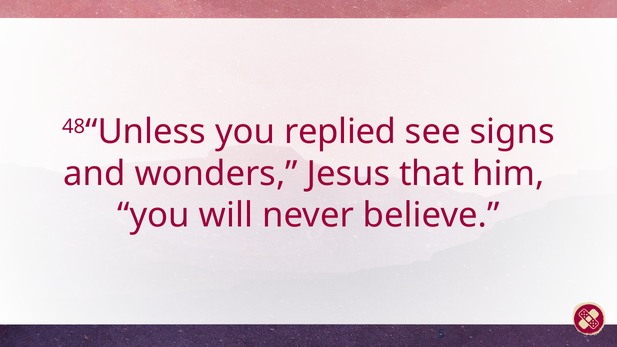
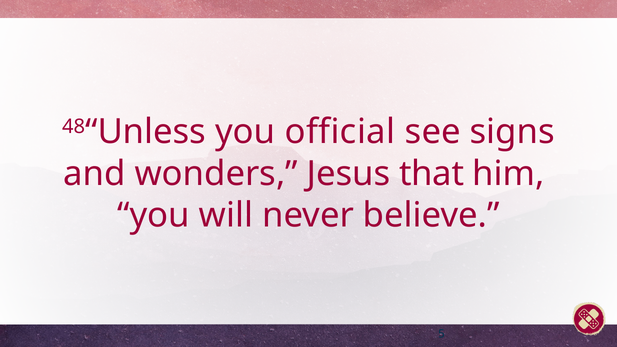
replied: replied -> official (340, 132)
